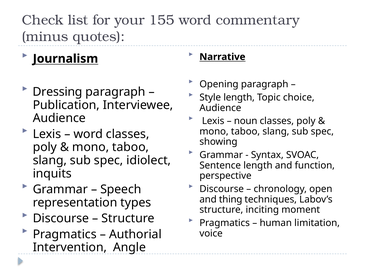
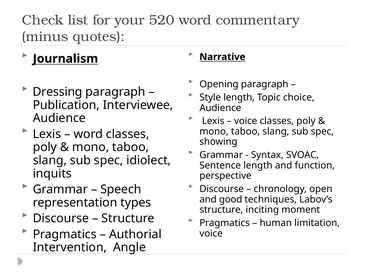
155: 155 -> 520 (162, 20)
noun: noun -> voice (246, 121)
thing: thing -> good (231, 199)
